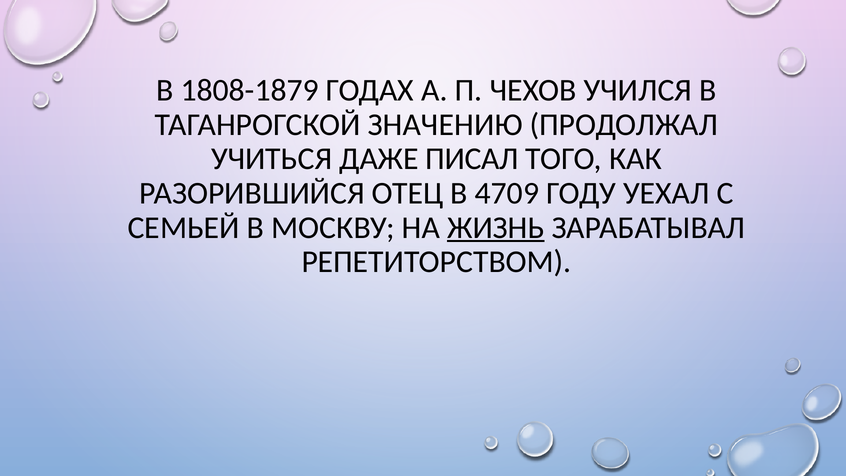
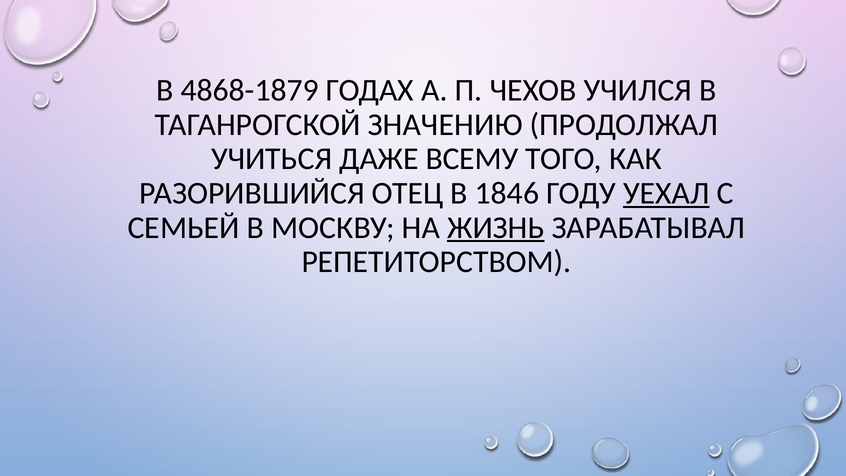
1808-1879: 1808-1879 -> 4868-1879 (250, 90)
ПИСАЛ: ПИСАЛ -> ВСЕМУ (472, 159)
4709: 4709 -> 1846 (507, 193)
УЕХАЛ underline: none -> present (666, 193)
